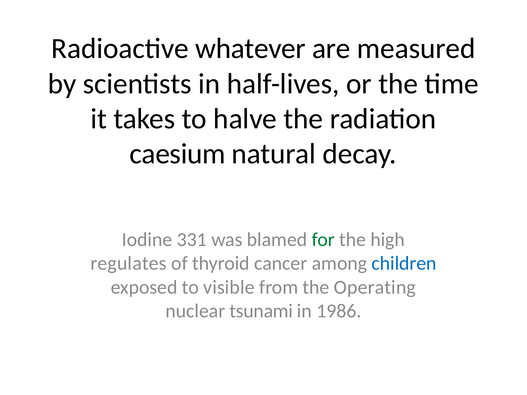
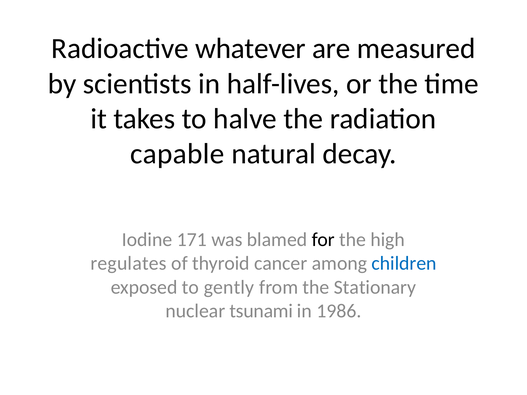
caesium: caesium -> capable (177, 154)
331: 331 -> 171 (192, 240)
for colour: green -> black (323, 240)
visible: visible -> gently (229, 287)
Operating: Operating -> Stationary (375, 287)
